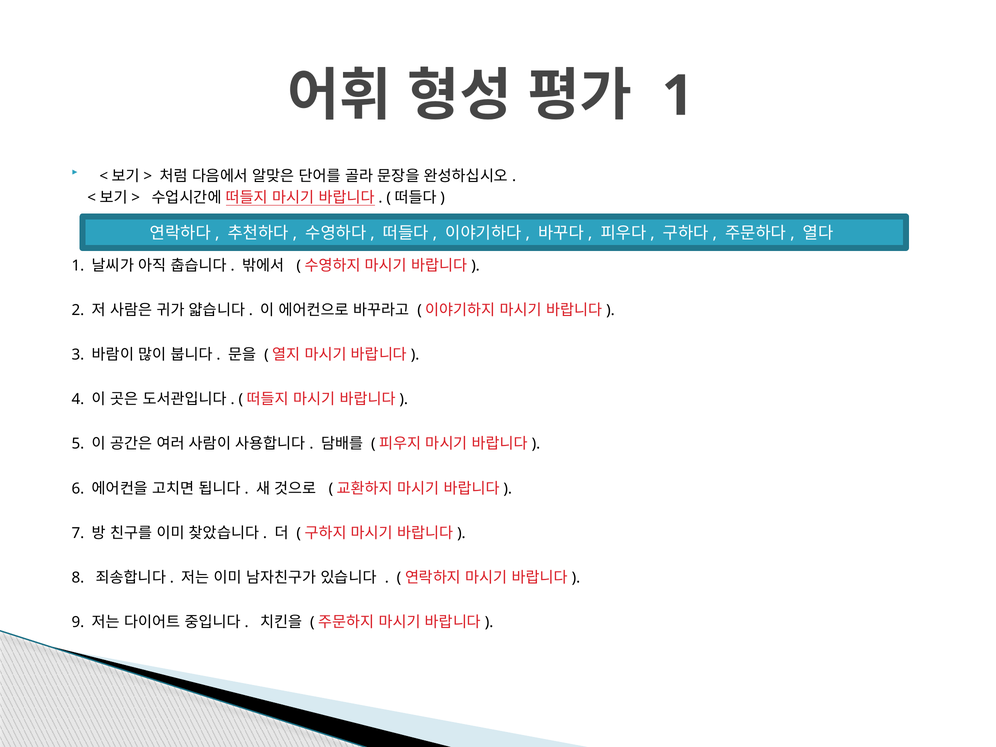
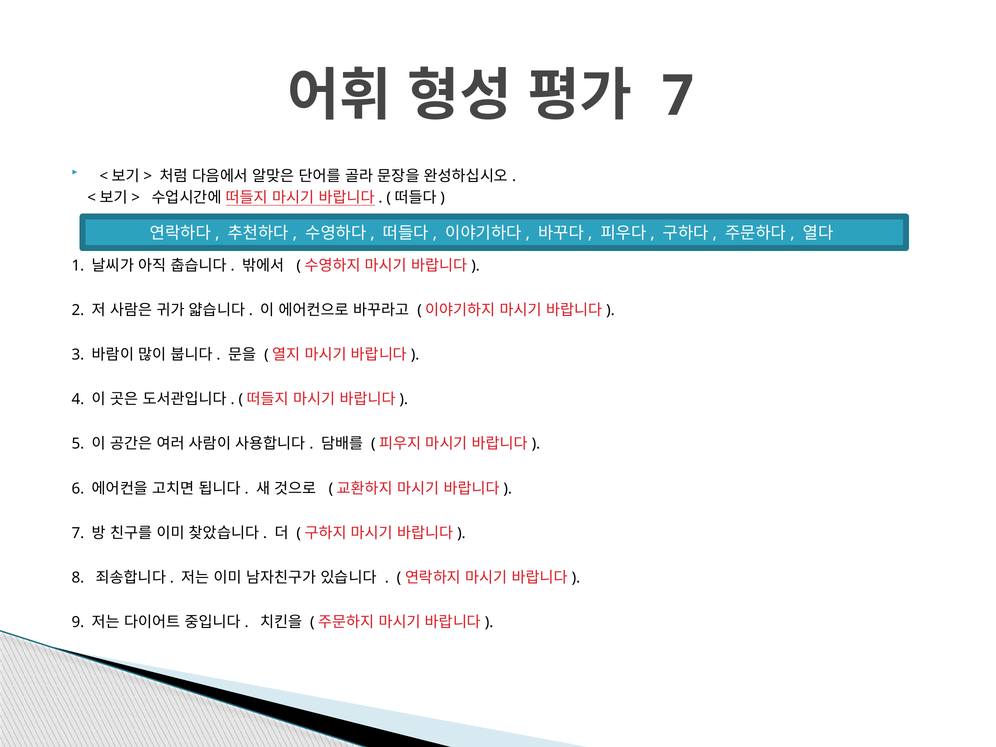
1: 1 -> 7 (678, 96)
